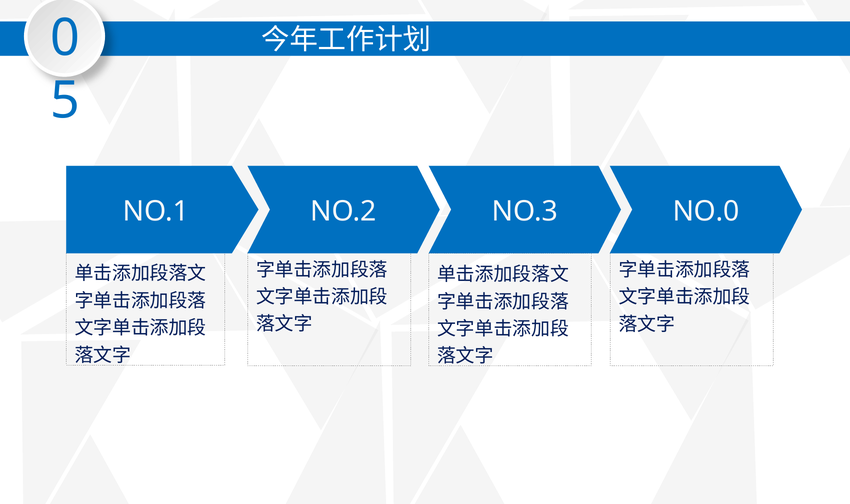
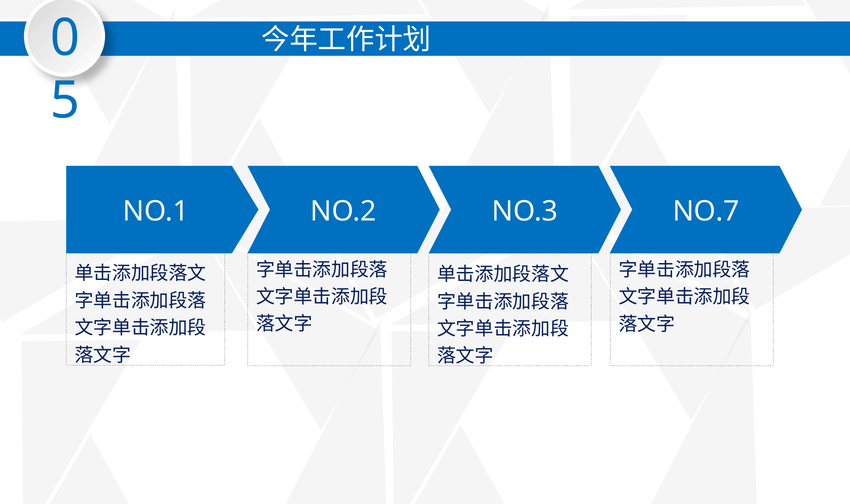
NO.0: NO.0 -> NO.7 (706, 211)
